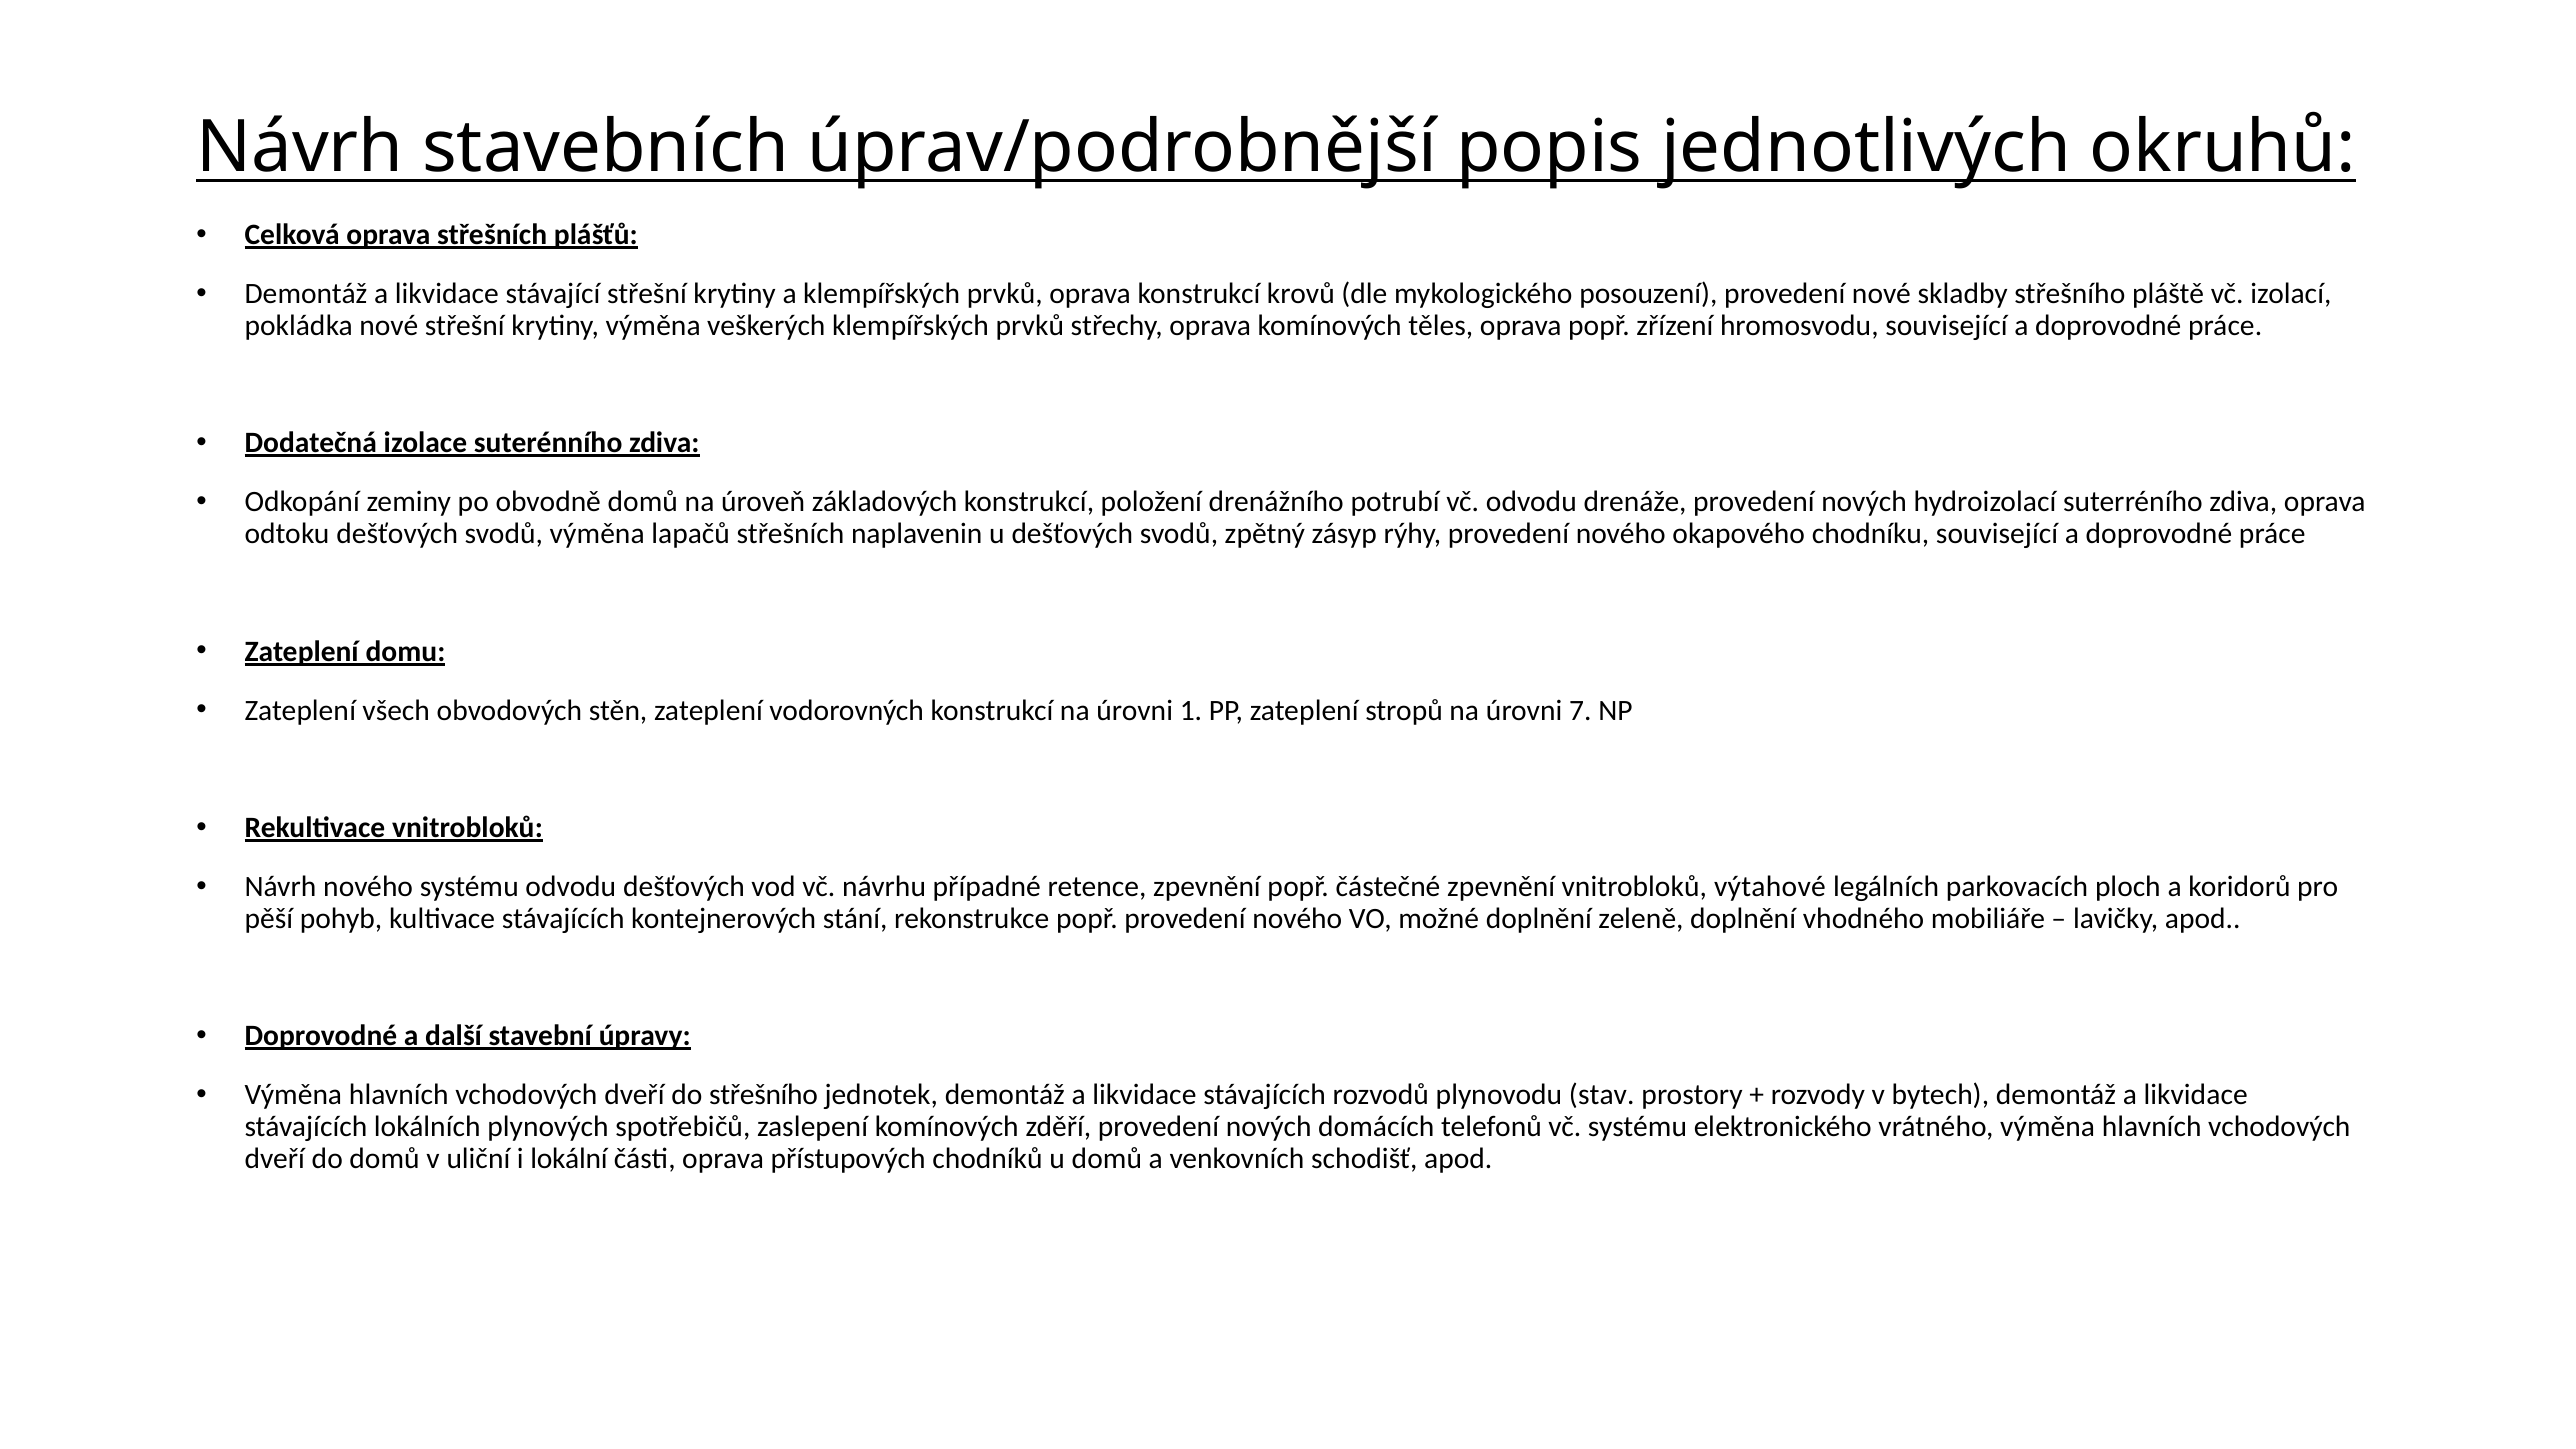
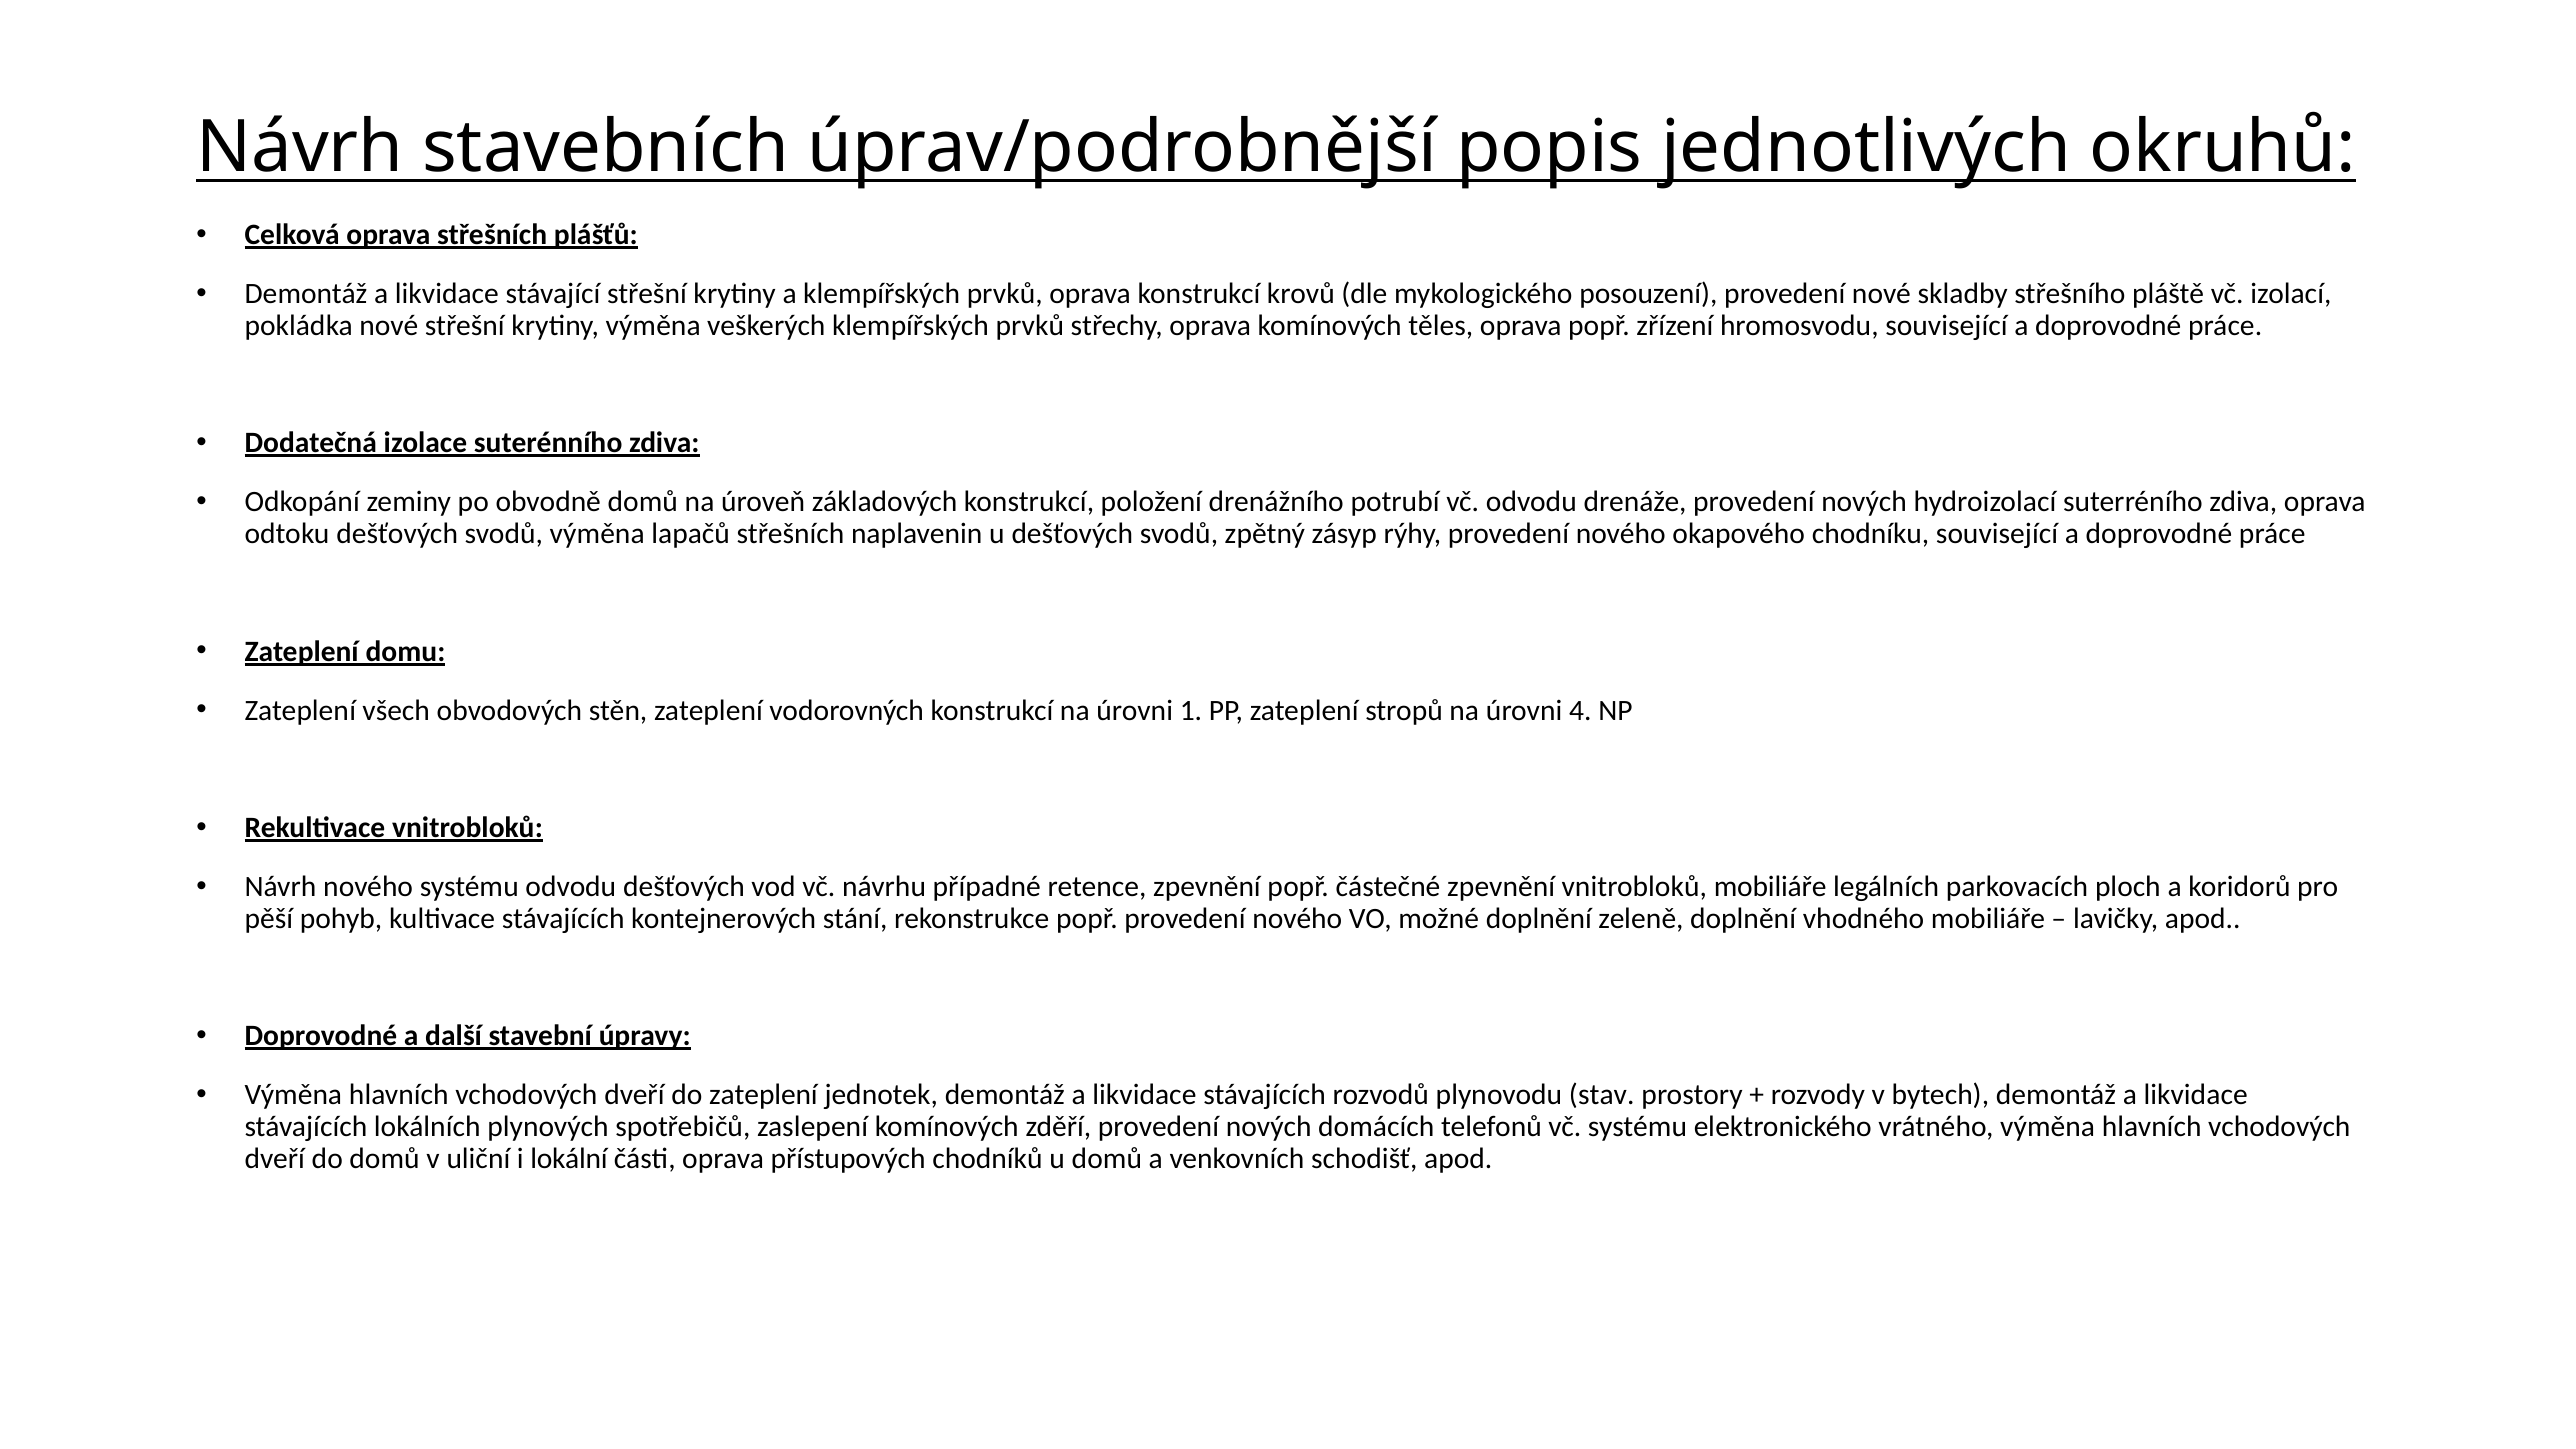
7: 7 -> 4 (1580, 710)
vnitrobloků výtahové: výtahové -> mobiliáře (1770, 887)
do střešního: střešního -> zateplení (763, 1095)
